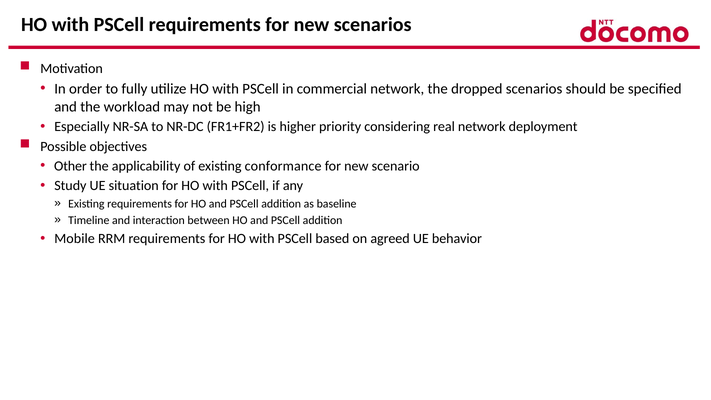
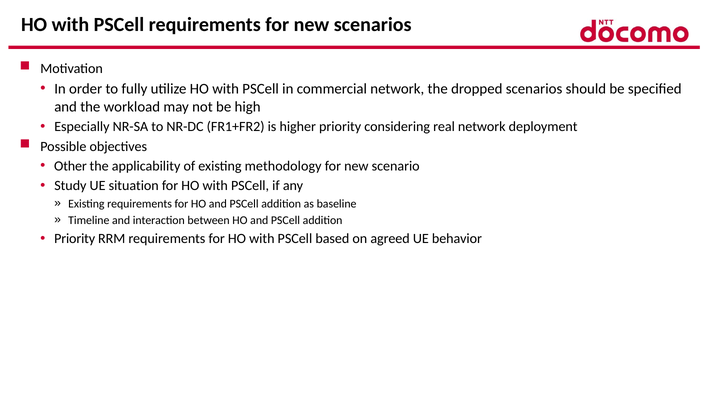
conformance: conformance -> methodology (283, 166)
Mobile: Mobile -> Priority (75, 239)
